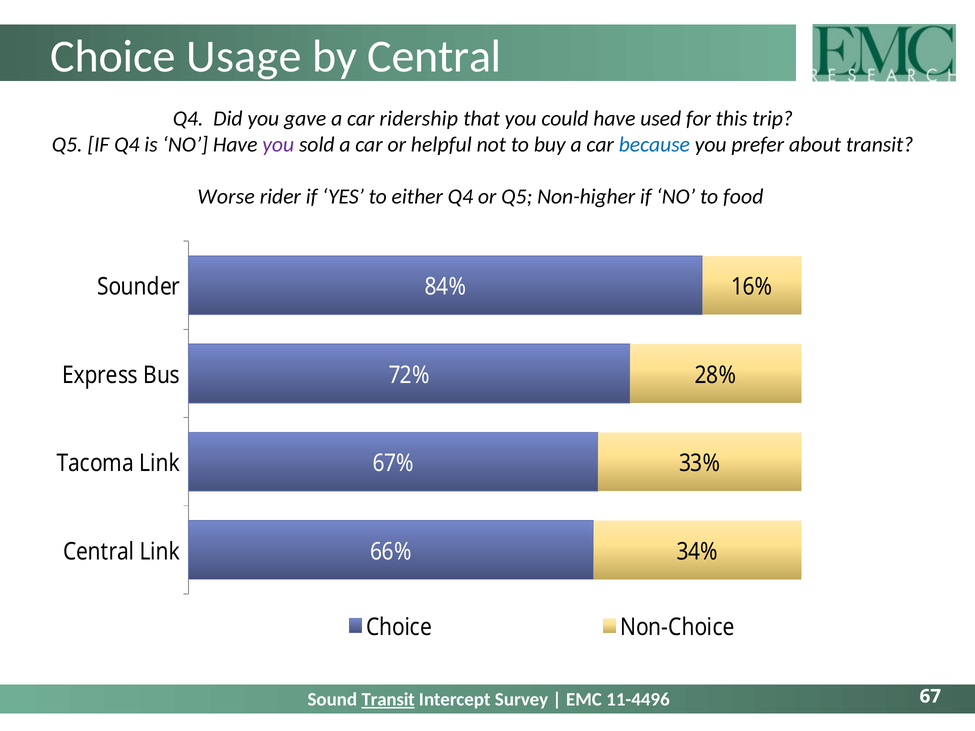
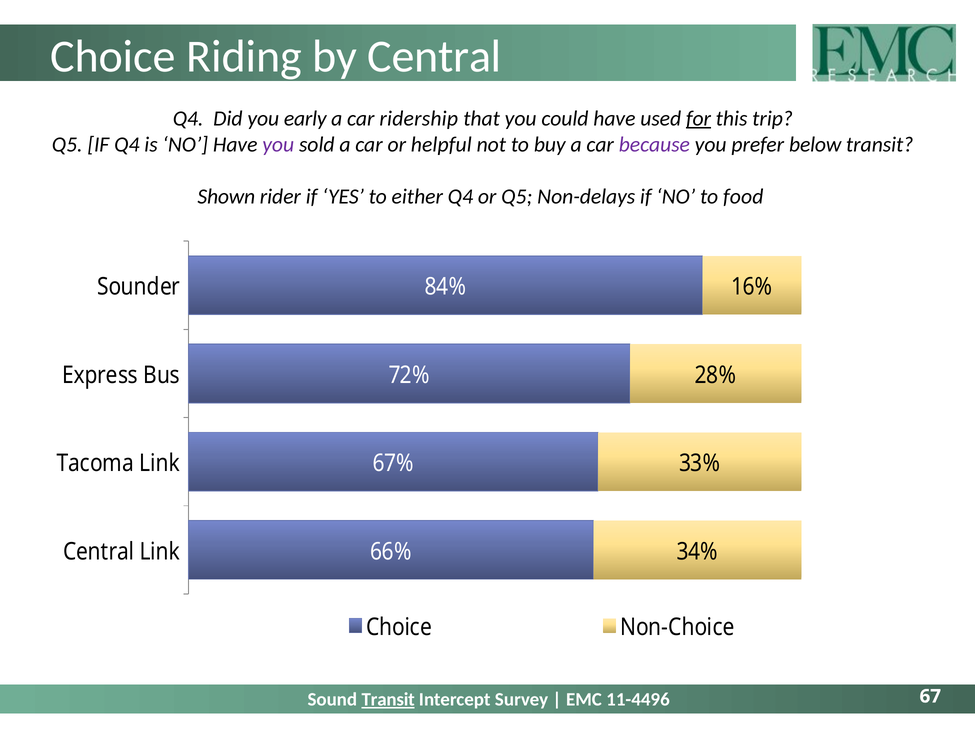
Usage: Usage -> Riding (244, 57)
gave: gave -> early (305, 118)
for underline: none -> present (698, 118)
because colour: blue -> purple (654, 144)
about: about -> below (815, 144)
Worse: Worse -> Shown (226, 196)
Non-higher: Non-higher -> Non-delays (586, 196)
